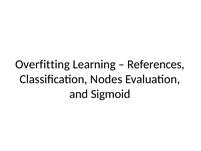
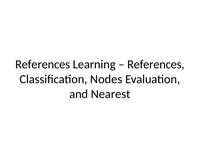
Overfitting: Overfitting -> References (43, 64)
Sigmoid: Sigmoid -> Nearest (111, 94)
